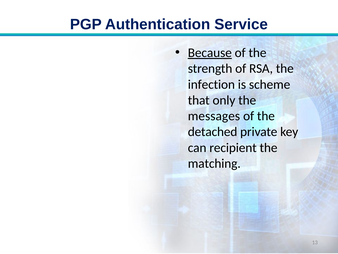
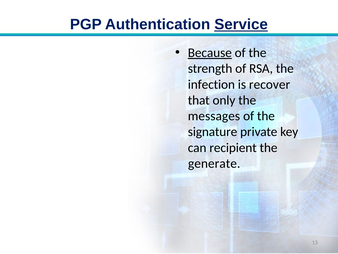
Service underline: none -> present (241, 24)
scheme: scheme -> recover (270, 84)
detached: detached -> signature (213, 132)
matching: matching -> generate (214, 163)
